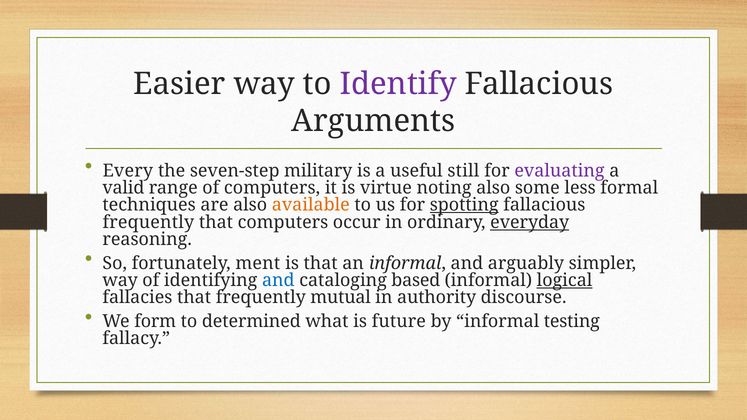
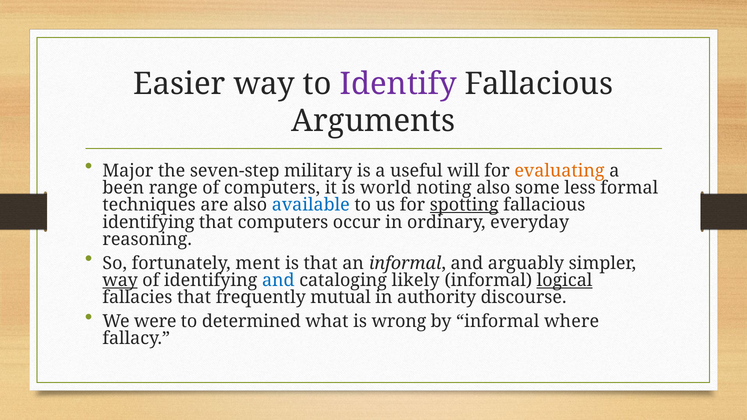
Every: Every -> Major (128, 171)
still: still -> will (463, 171)
evaluating colour: purple -> orange (560, 171)
valid: valid -> been (123, 188)
virtue: virtue -> world (386, 188)
available colour: orange -> blue (311, 205)
frequently: frequently -> identifying (148, 222)
everyday underline: present -> none (530, 222)
way underline: none -> present (120, 280)
based: based -> likely (416, 280)
form: form -> were (155, 321)
future: future -> wrong (399, 321)
testing: testing -> where (572, 321)
